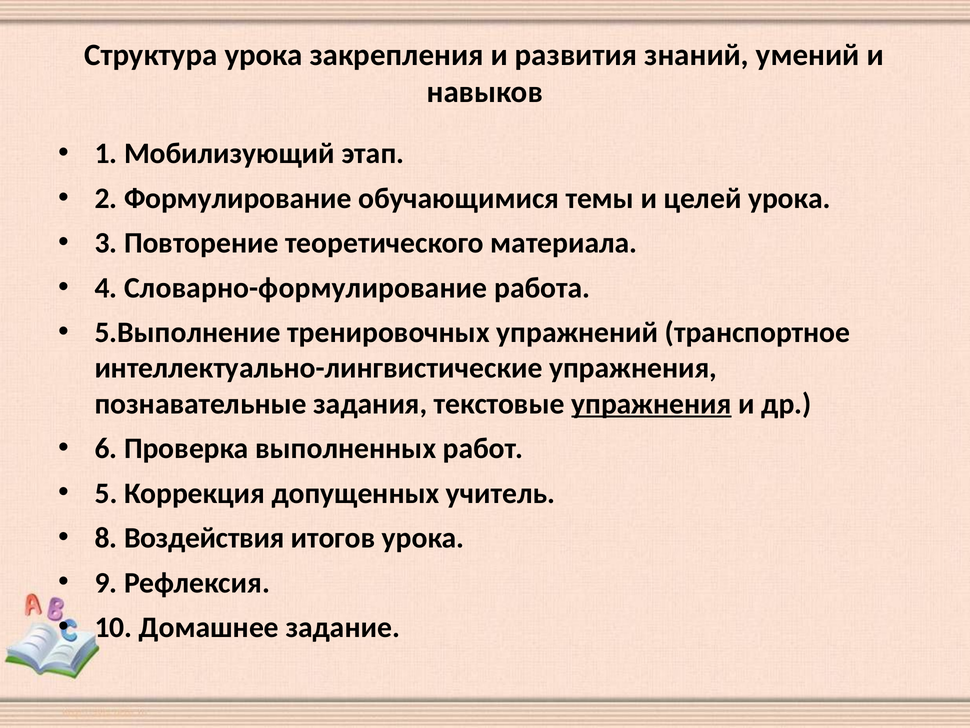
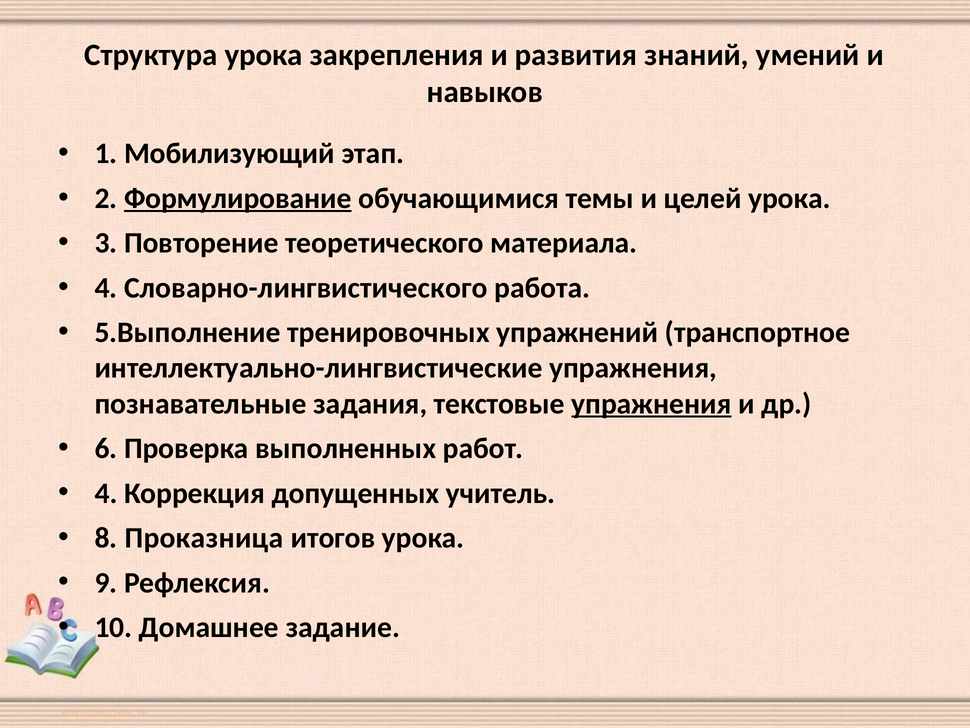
Формулирование underline: none -> present (238, 198)
Словарно-формулирование: Словарно-формулирование -> Словарно-лингвистического (306, 288)
5: 5 -> 4 (106, 493)
Воздействия: Воздействия -> Проказница (204, 538)
